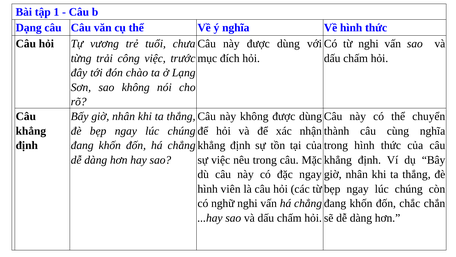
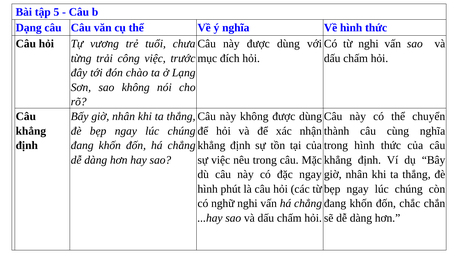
1: 1 -> 5 (56, 12)
viên: viên -> phút (231, 189)
